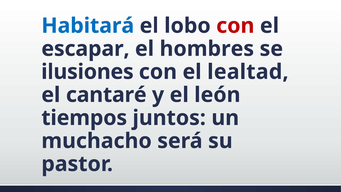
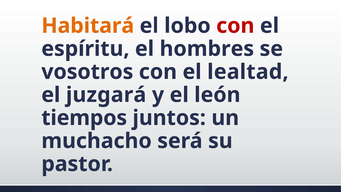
Habitará colour: blue -> orange (88, 26)
escapar: escapar -> espíritu (85, 49)
ilusiones: ilusiones -> vosotros (87, 72)
cantaré: cantaré -> juzgará (106, 95)
